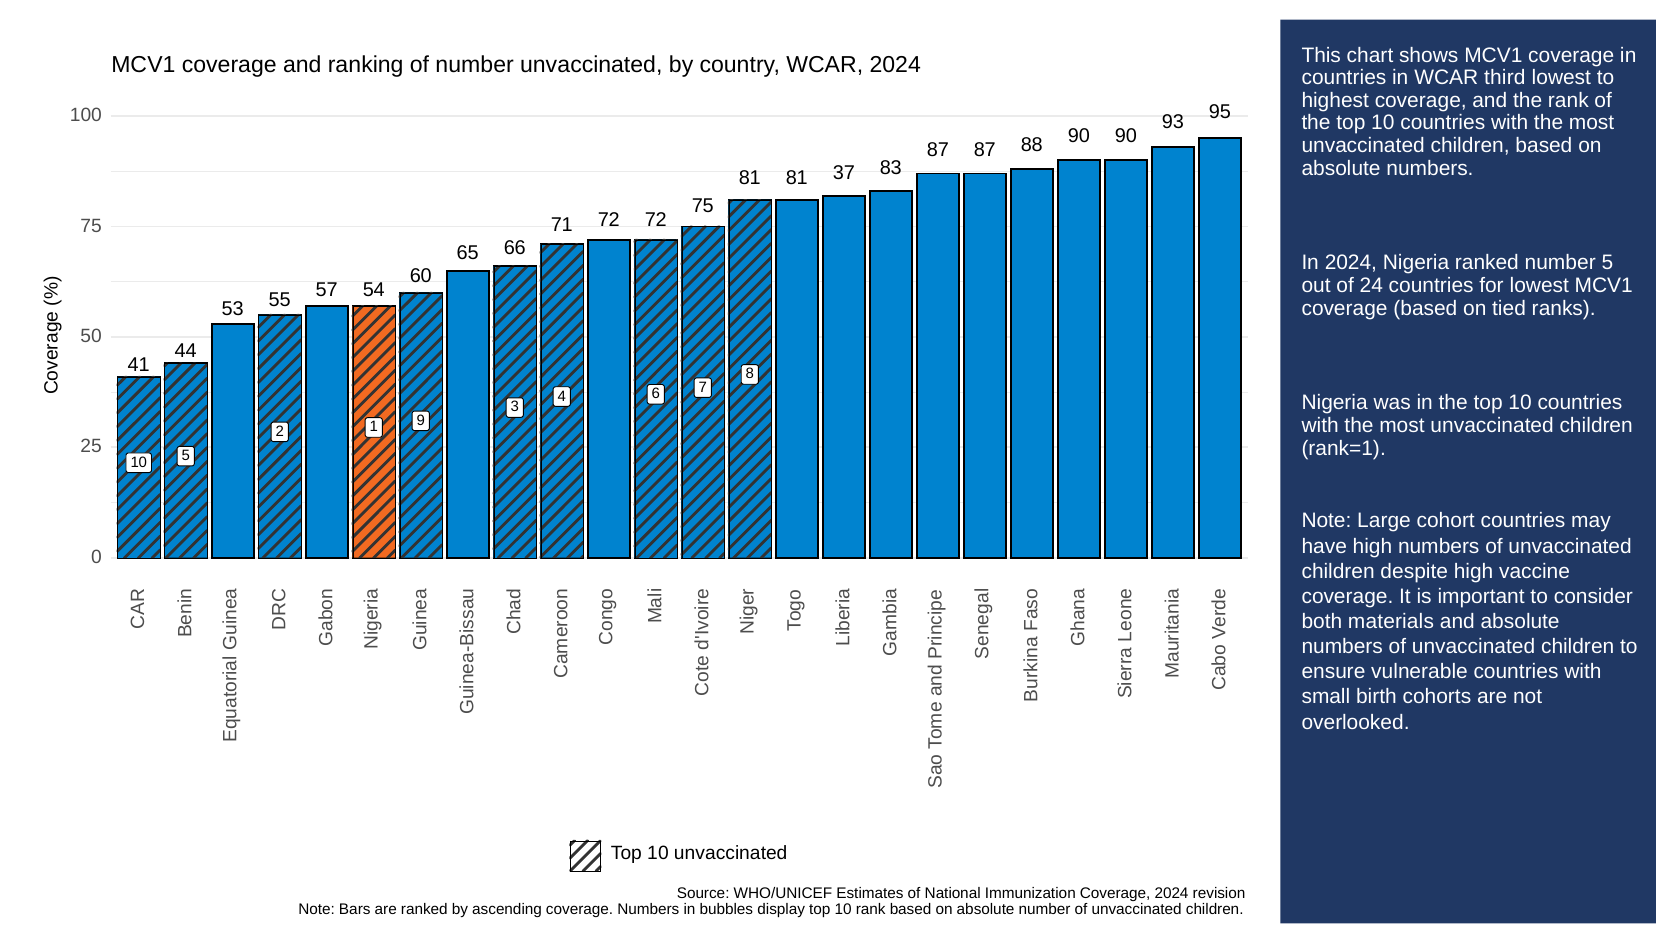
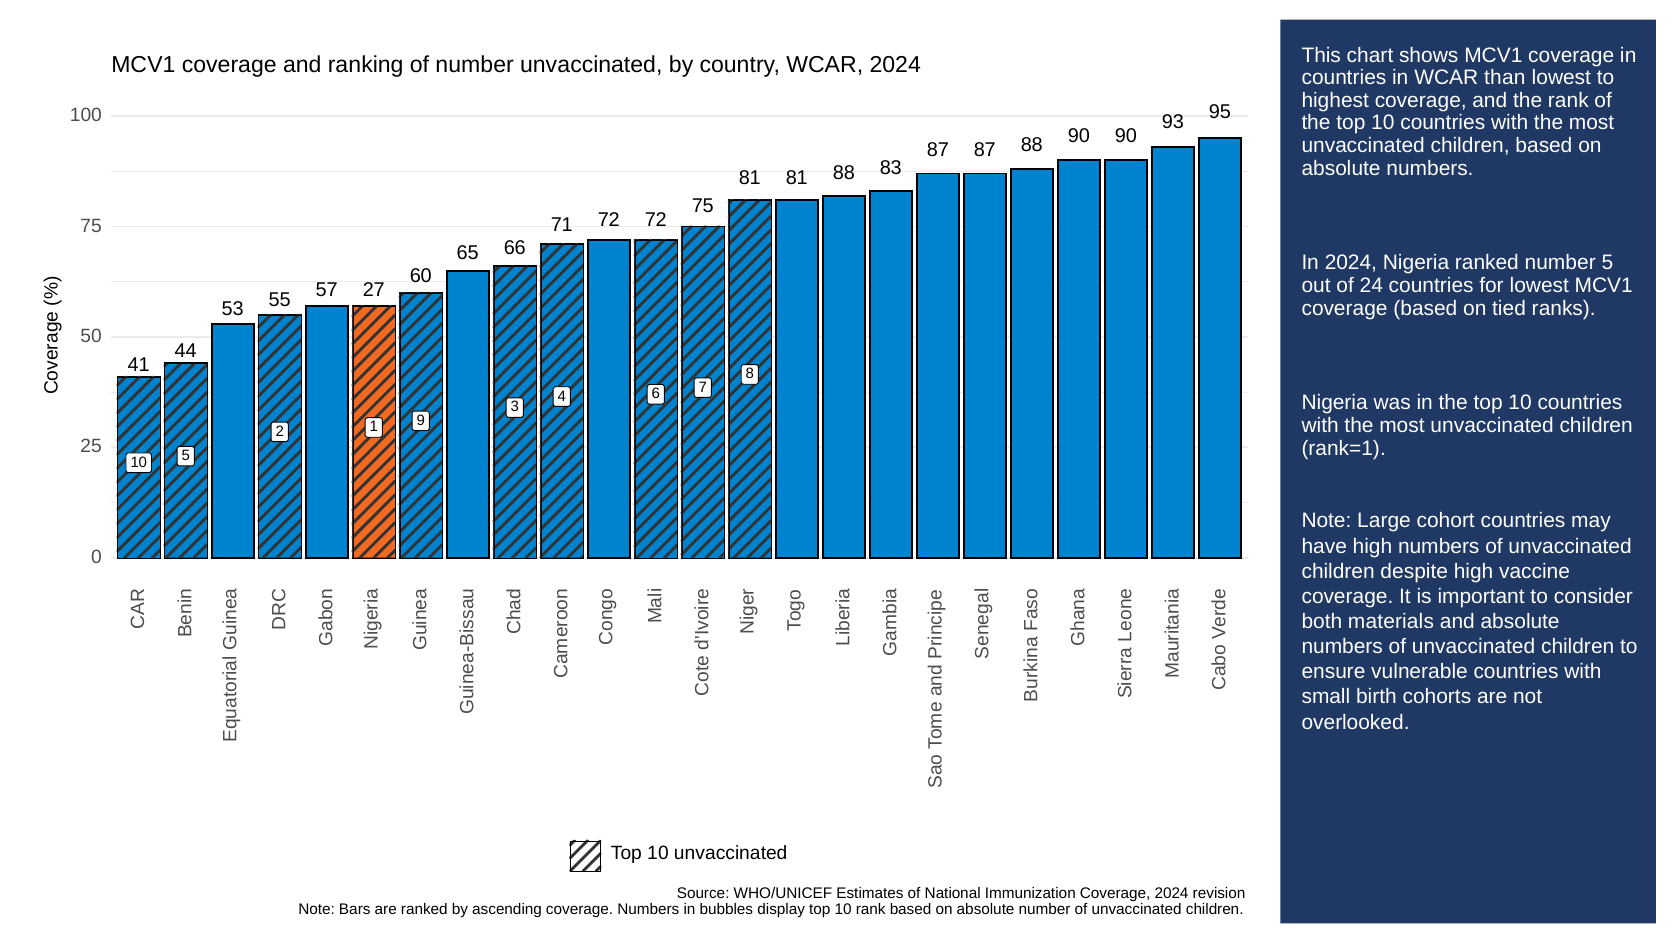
third: third -> than (1505, 78)
81 37: 37 -> 88 (844, 173)
54: 54 -> 27 (374, 290)
